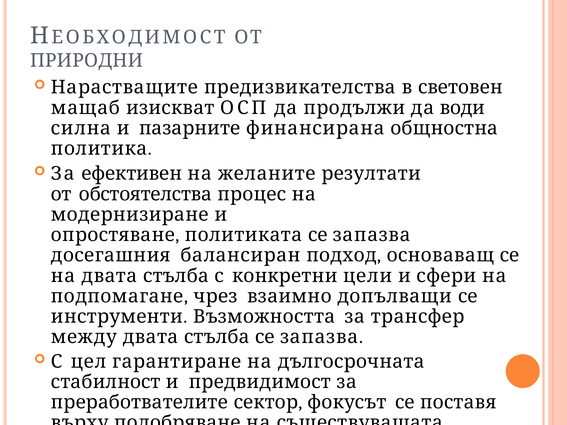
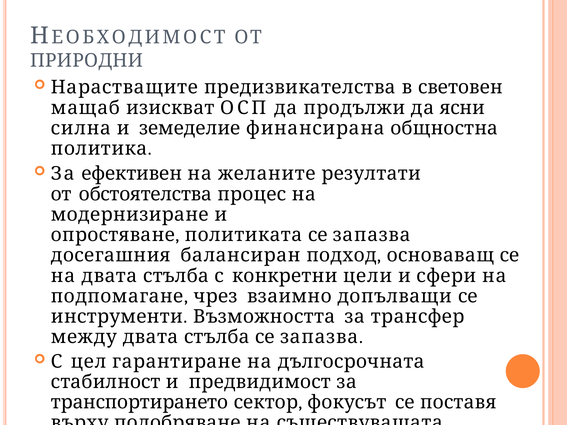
води: води -> ясни (462, 108)
пазарните: пазарните -> земеделие (190, 128)
преработвателите: преработвателите -> транспортирането (140, 403)
